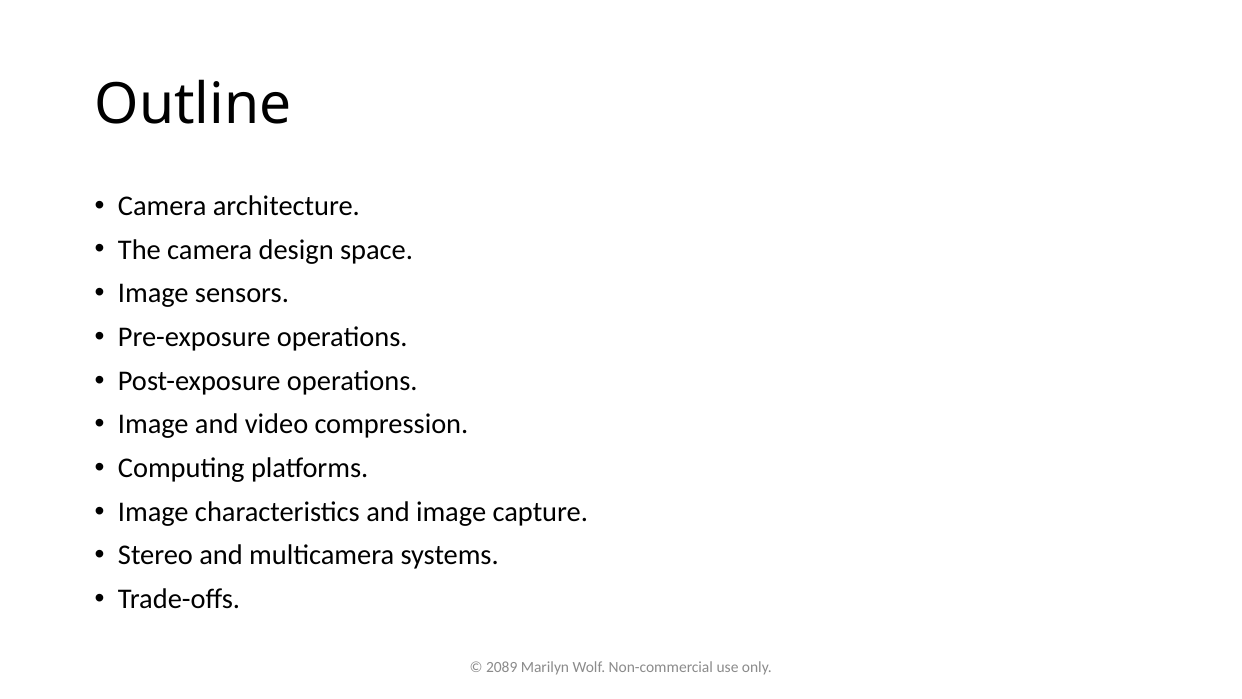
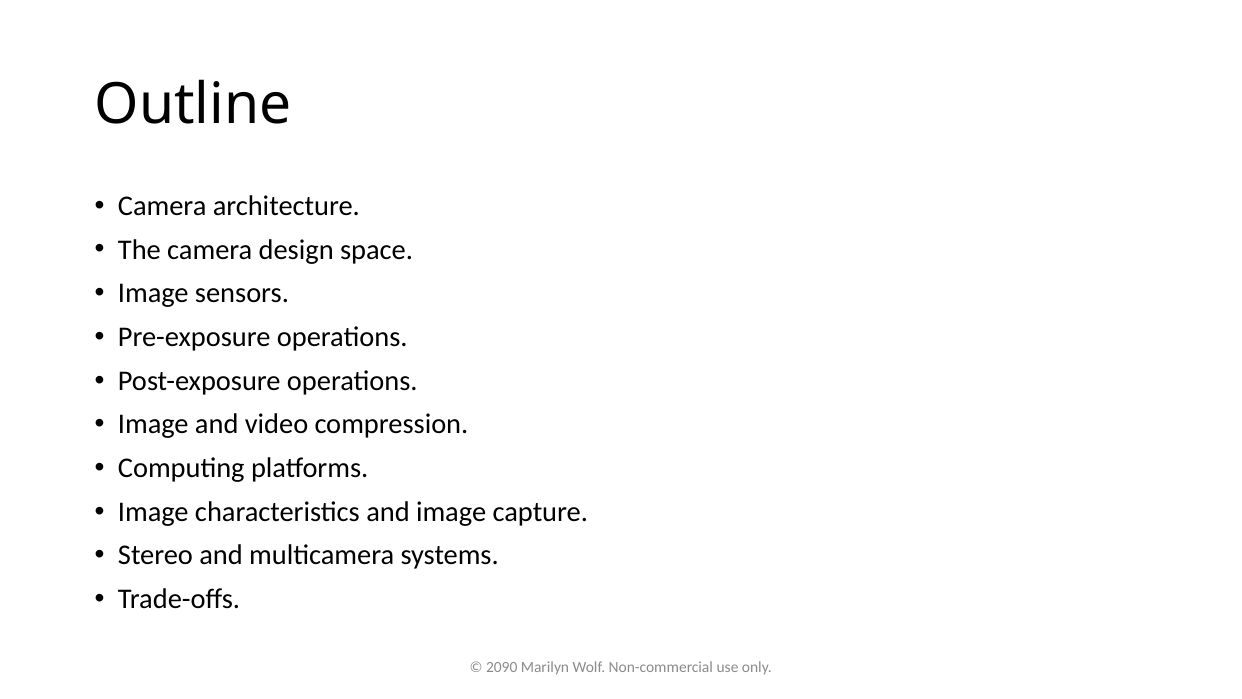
2089: 2089 -> 2090 (502, 667)
